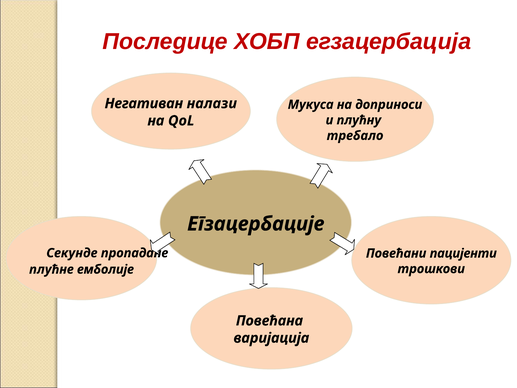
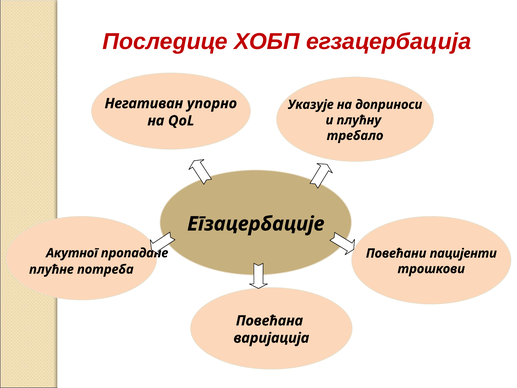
налази: налази -> упорно (212, 103)
Мукуса: Мукуса -> Указује (311, 105)
Секунде: Секунде -> Акутног (72, 253)
емболије: емболије -> потреба (105, 269)
